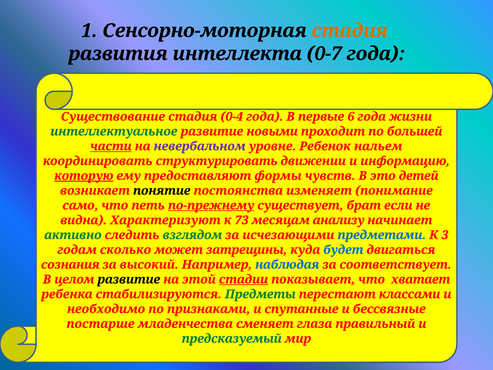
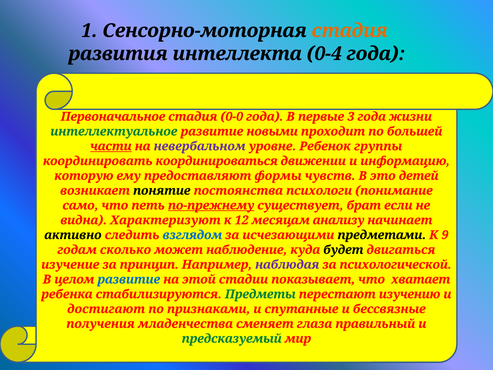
0-7: 0-7 -> 0-4 (324, 54)
Существование: Существование -> Первоначальное (113, 117)
0-4: 0-4 -> 0-0 (232, 117)
6: 6 -> 3 (351, 117)
нальем: нальем -> группы (378, 146)
структурировать: структурировать -> координироваться (217, 161)
которую underline: present -> none (84, 176)
изменяет: изменяет -> психологи (319, 191)
73: 73 -> 12 (242, 220)
активно colour: green -> black (73, 235)
взглядом colour: green -> blue (192, 235)
предметами colour: blue -> black (382, 235)
3: 3 -> 9 (445, 235)
затрещины: затрещины -> наблюдение (247, 250)
будет colour: blue -> black (343, 250)
сознания: сознания -> изучение (70, 264)
высокий: высокий -> принцип (149, 264)
наблюдая colour: blue -> purple (287, 264)
соответствует: соответствует -> психологической (396, 264)
развитие colour: black -> blue (129, 279)
стадии underline: present -> none (244, 279)
классами: классами -> изучению (410, 294)
необходимо: необходимо -> достигают (106, 309)
постарше: постарше -> получения (101, 324)
